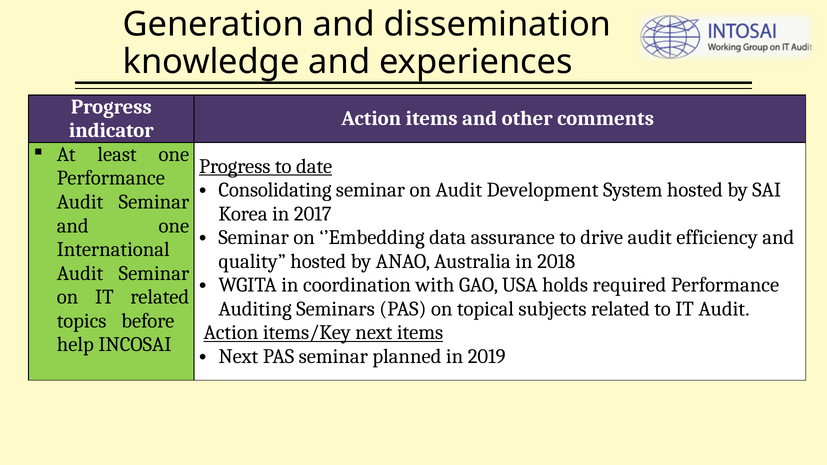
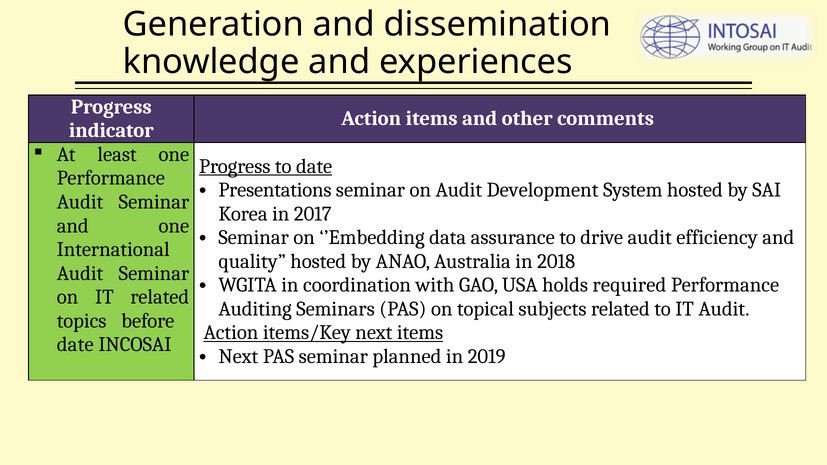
Consolidating: Consolidating -> Presentations (275, 190)
help: help -> date (75, 345)
